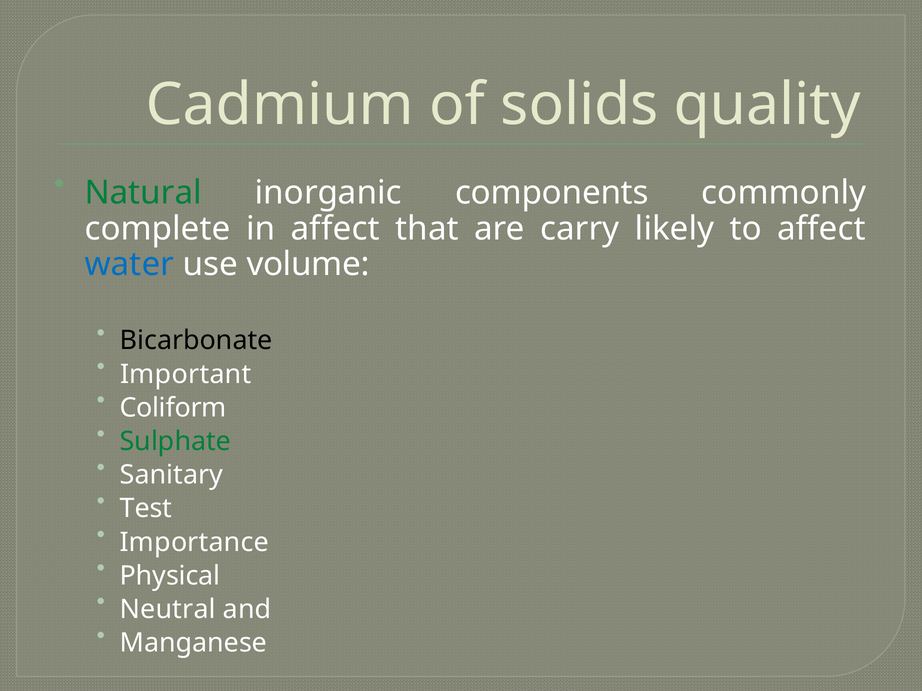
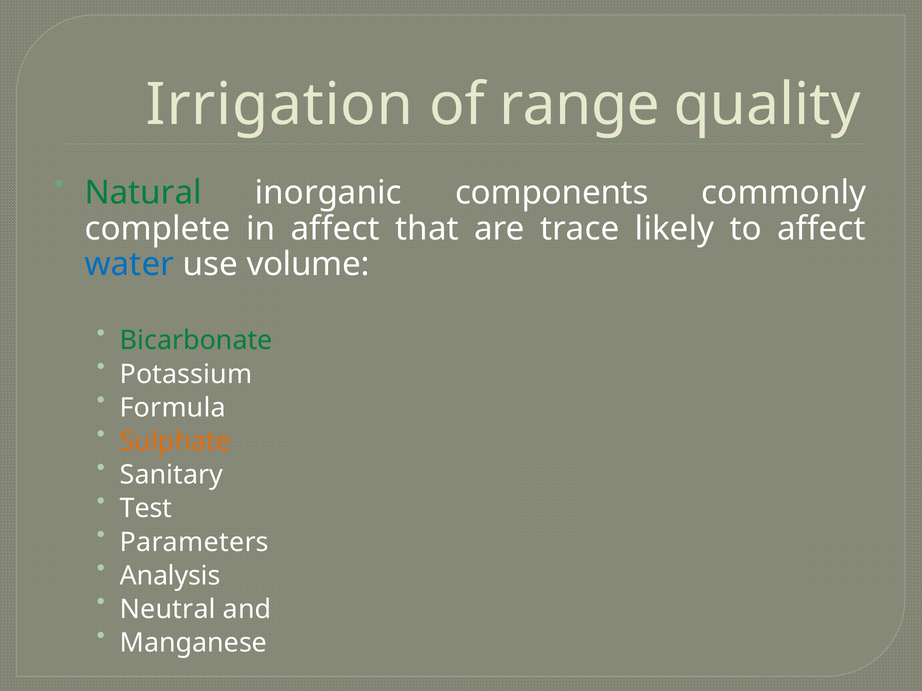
Cadmium: Cadmium -> Irrigation (279, 105)
solids: solids -> range (580, 105)
carry: carry -> trace (580, 229)
Bicarbonate colour: black -> green (196, 341)
Important: Important -> Potassium (186, 374)
Coliform: Coliform -> Formula (173, 408)
Sulphate colour: green -> orange (175, 442)
Importance: Importance -> Parameters (194, 543)
Physical: Physical -> Analysis (170, 576)
